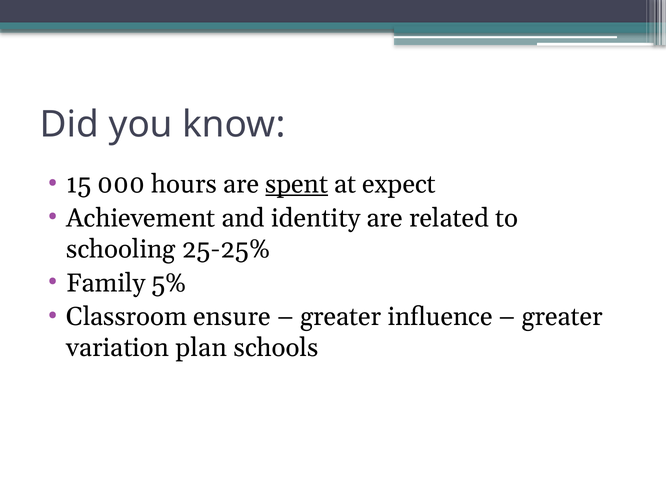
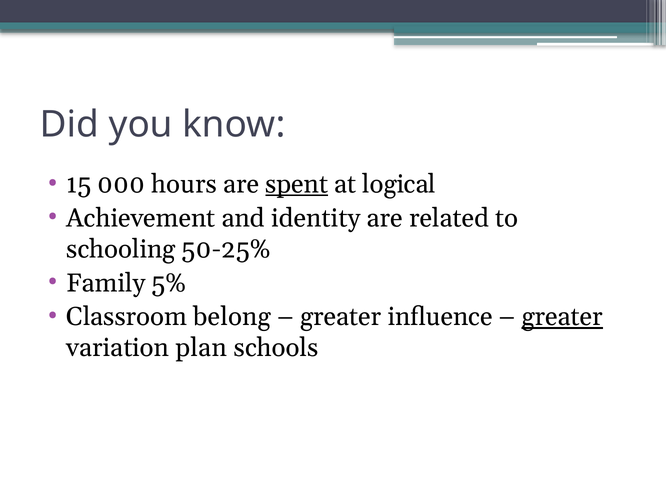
expect: expect -> logical (399, 184)
25-25%: 25-25% -> 50-25% (226, 249)
ensure: ensure -> belong (232, 317)
greater underline: none -> present (562, 317)
